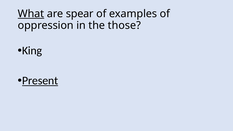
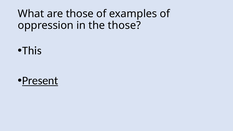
What underline: present -> none (31, 14)
are spear: spear -> those (80, 14)
King: King -> This (32, 51)
